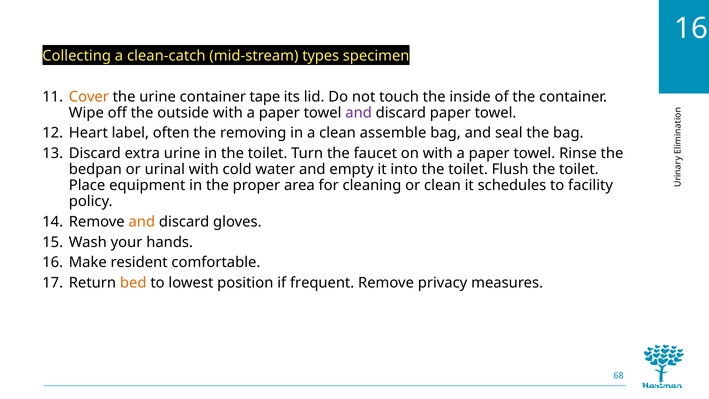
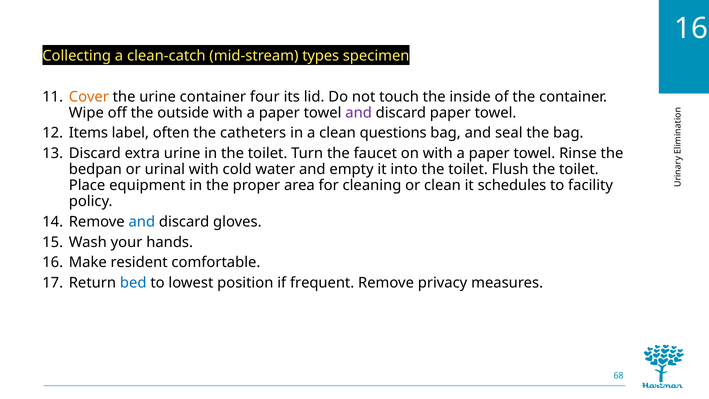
tape: tape -> four (265, 97)
Heart: Heart -> Items (88, 133)
removing: removing -> catheters (253, 133)
assemble: assemble -> questions (393, 133)
and colour: orange -> blue (142, 222)
bed colour: orange -> blue (133, 283)
